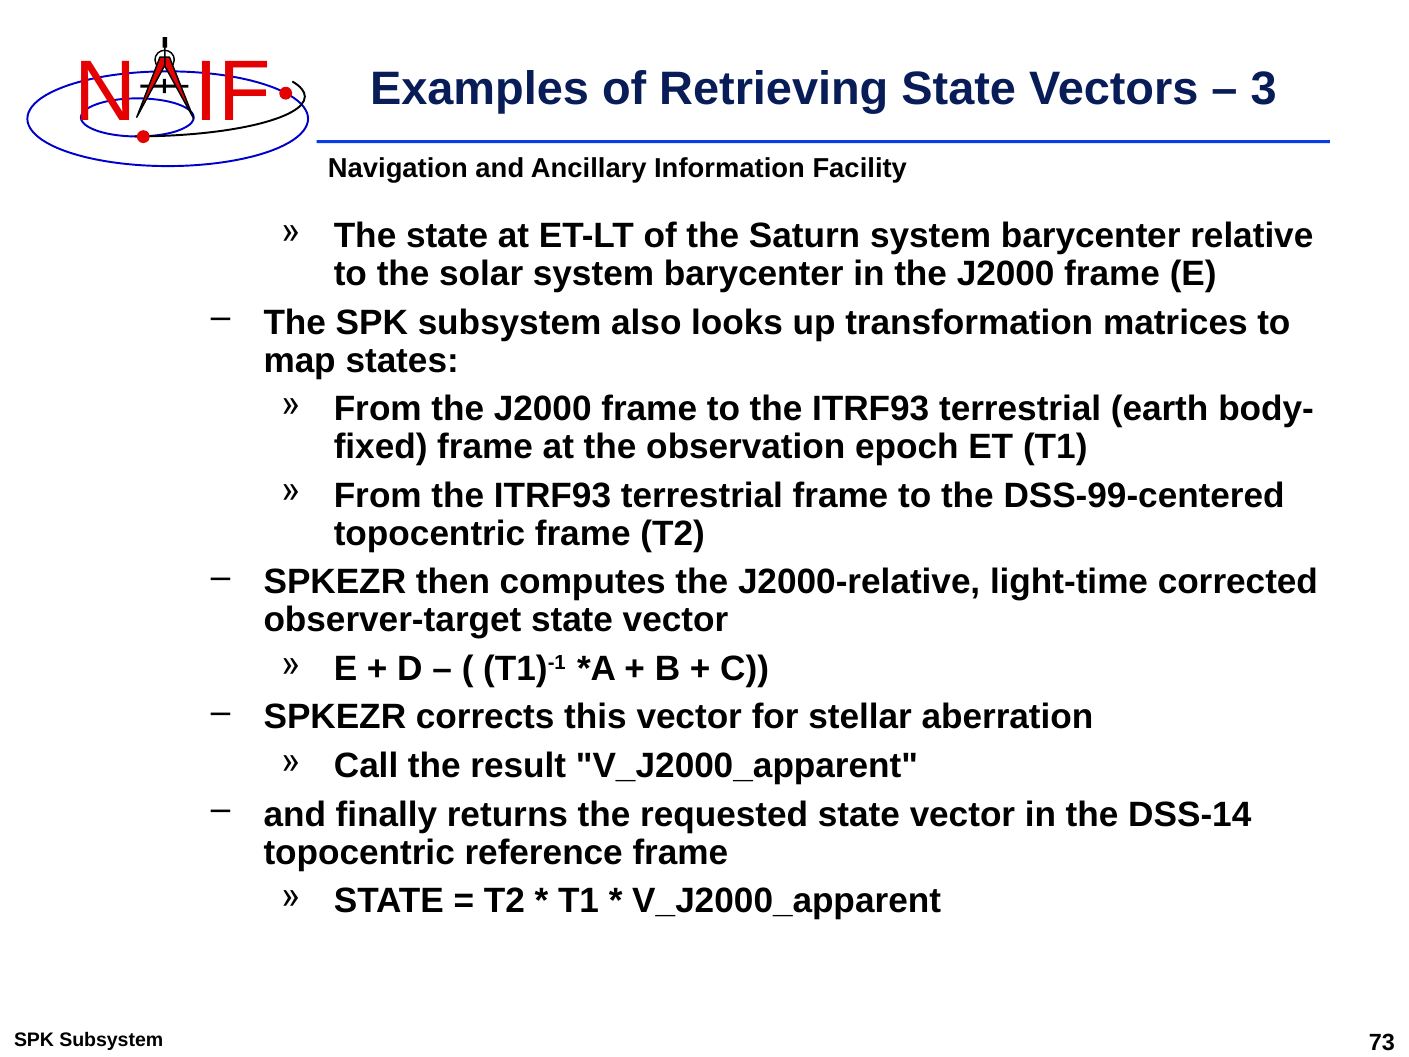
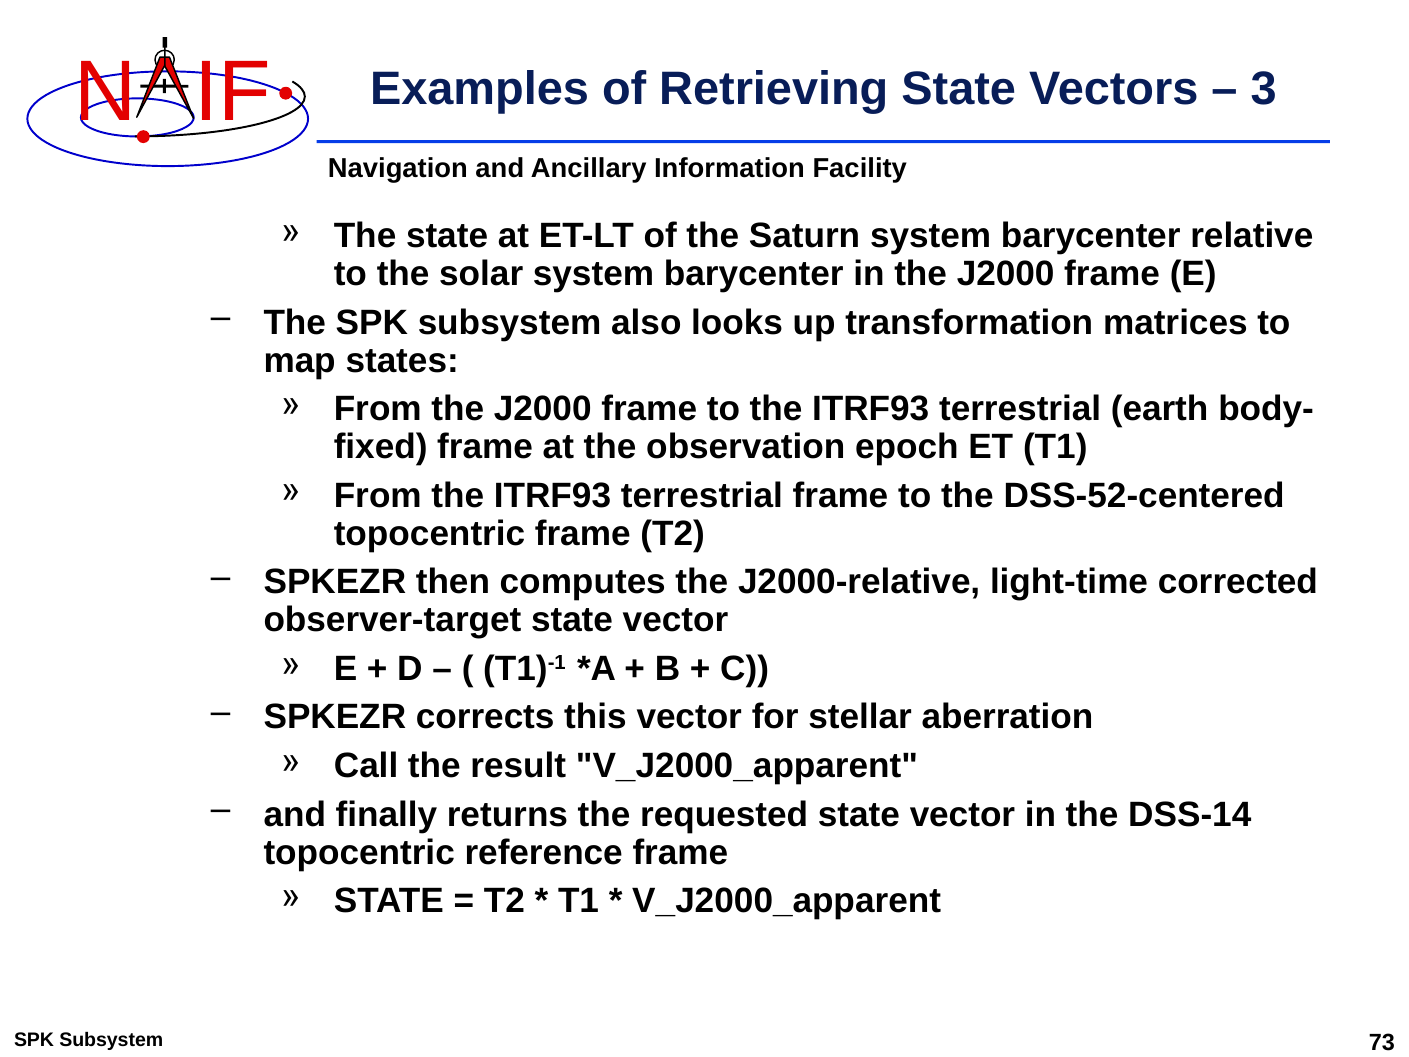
DSS-99-centered: DSS-99-centered -> DSS-52-centered (1144, 496)
